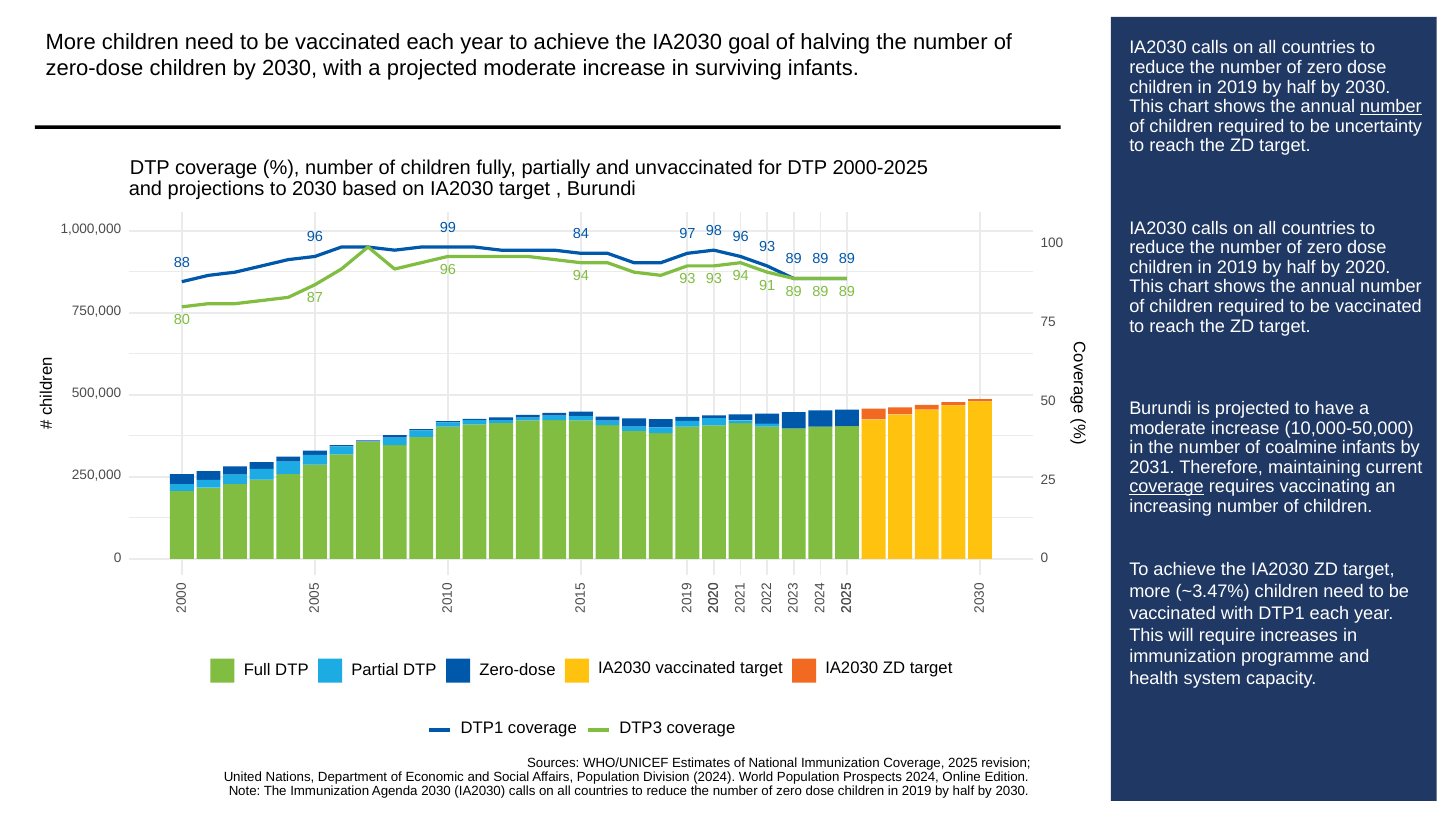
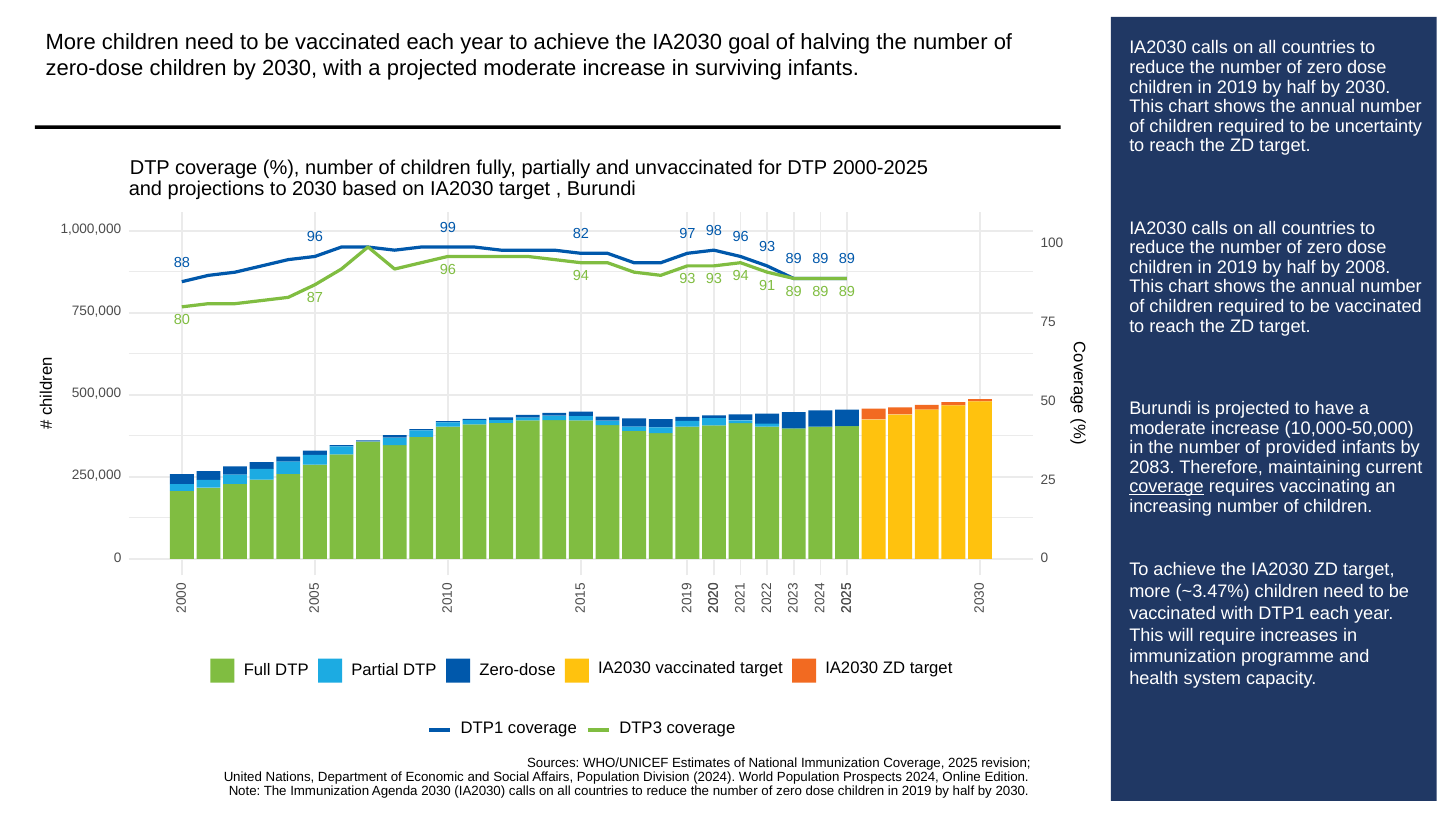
number underline: present -> none (1391, 107)
84: 84 -> 82 (581, 234)
2020: 2020 -> 2008 (1368, 268)
coalmine: coalmine -> provided (1301, 448)
2031: 2031 -> 2083 (1152, 468)
